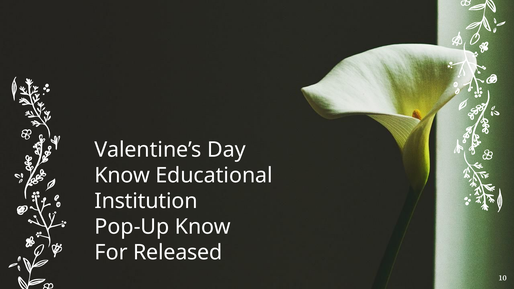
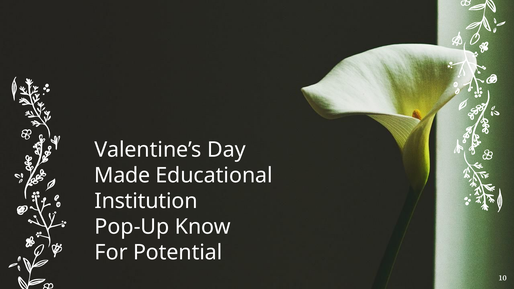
Know: Know -> Made (122, 176)
Released: Released -> Potential (178, 253)
